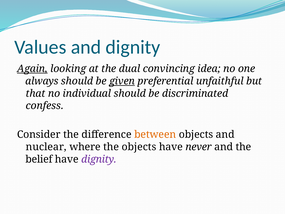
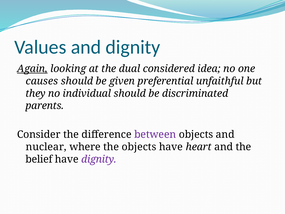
convincing: convincing -> considered (169, 69)
always: always -> causes (42, 81)
given underline: present -> none (122, 81)
that: that -> they (36, 93)
confess: confess -> parents (45, 106)
between colour: orange -> purple (155, 134)
never: never -> heart (199, 147)
